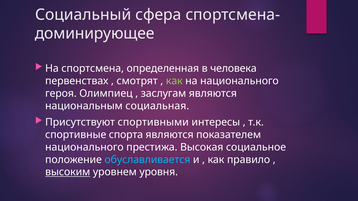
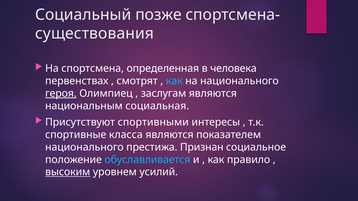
сфера: сфера -> позже (159, 15)
доминирующее: доминирующее -> существования (95, 33)
как colour: light green -> light blue (174, 81)
героя underline: none -> present (61, 94)
спорта: спорта -> класса (126, 135)
Высокая: Высокая -> Признан (202, 147)
уровня: уровня -> усилий (159, 172)
